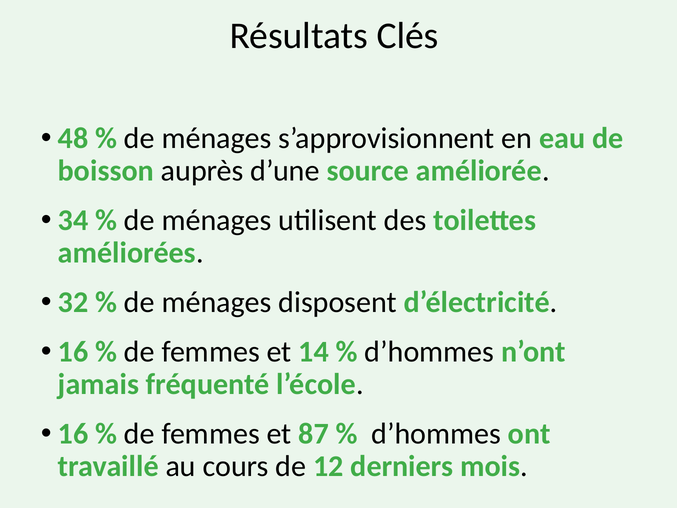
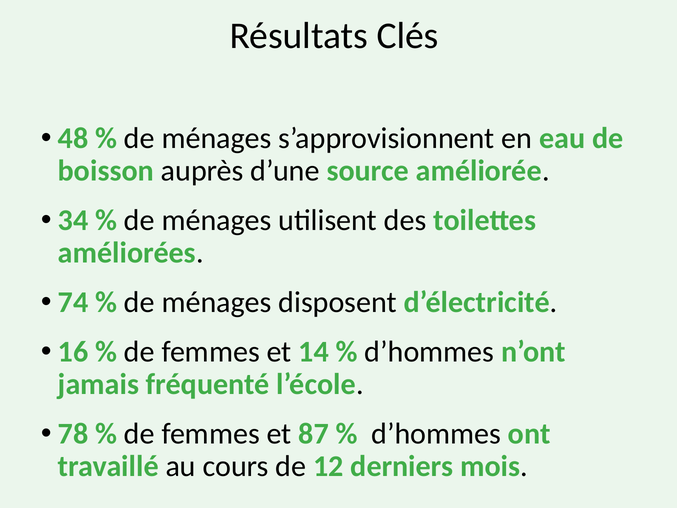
32: 32 -> 74 (73, 302)
16: 16 -> 78 (73, 434)
